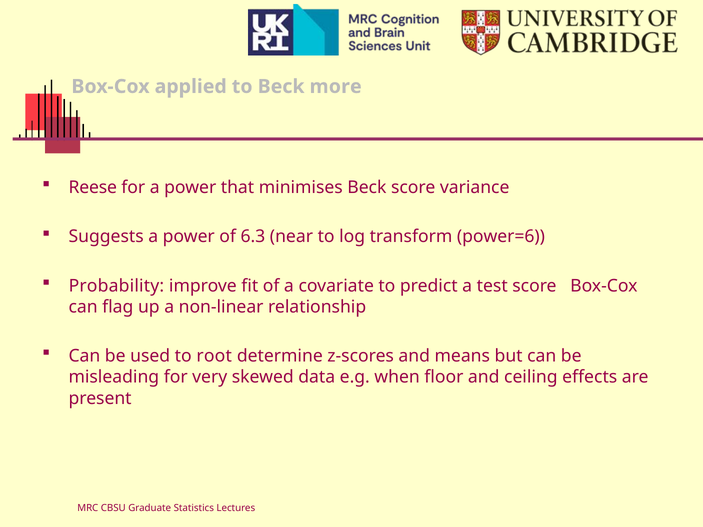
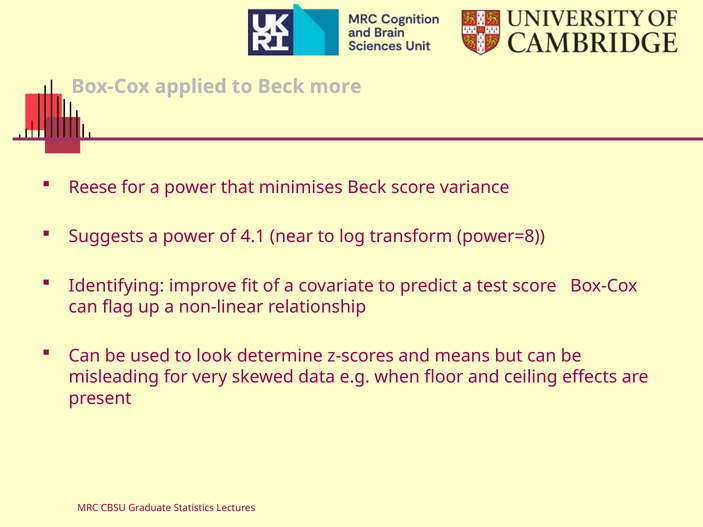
6.3: 6.3 -> 4.1 (253, 237)
power=6: power=6 -> power=8 (501, 237)
Probability: Probability -> Identifying (116, 286)
root: root -> look (214, 356)
